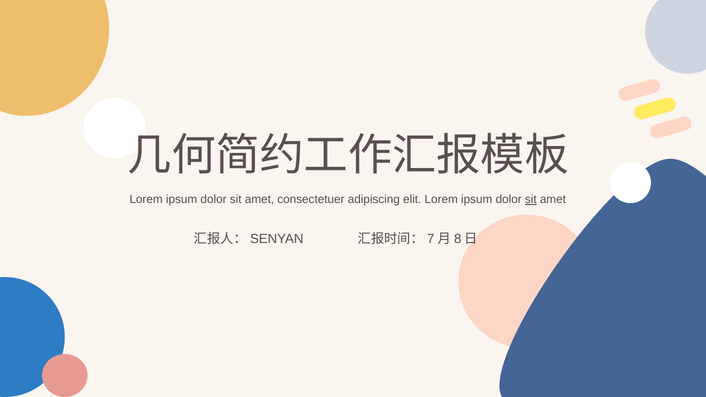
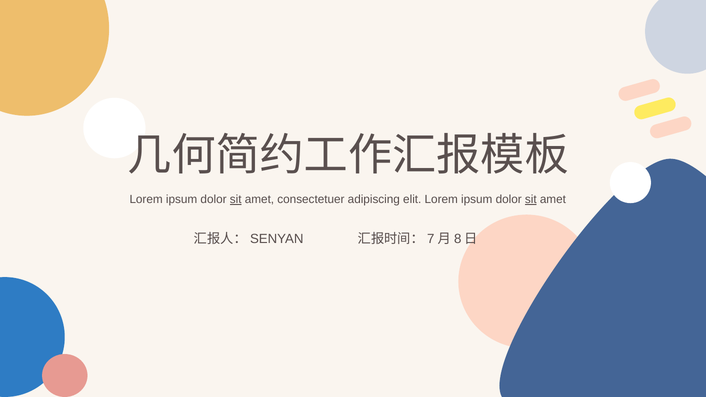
sit underline: none -> present (236, 200)
